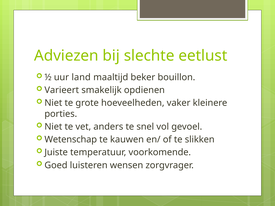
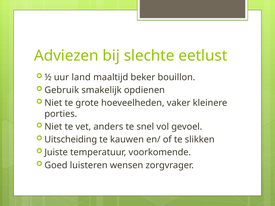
Varieert: Varieert -> Gebruik (62, 90)
Wetenschap: Wetenschap -> Uitscheiding (71, 140)
